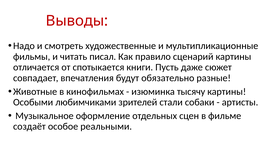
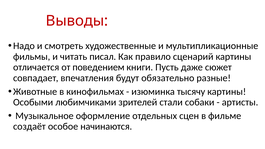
спотыкается: спотыкается -> поведением (98, 67)
реальными: реальными -> начинаются (106, 127)
